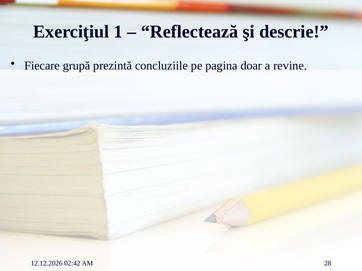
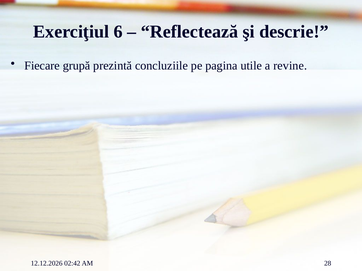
1: 1 -> 6 (118, 32)
doar: doar -> utile (251, 66)
